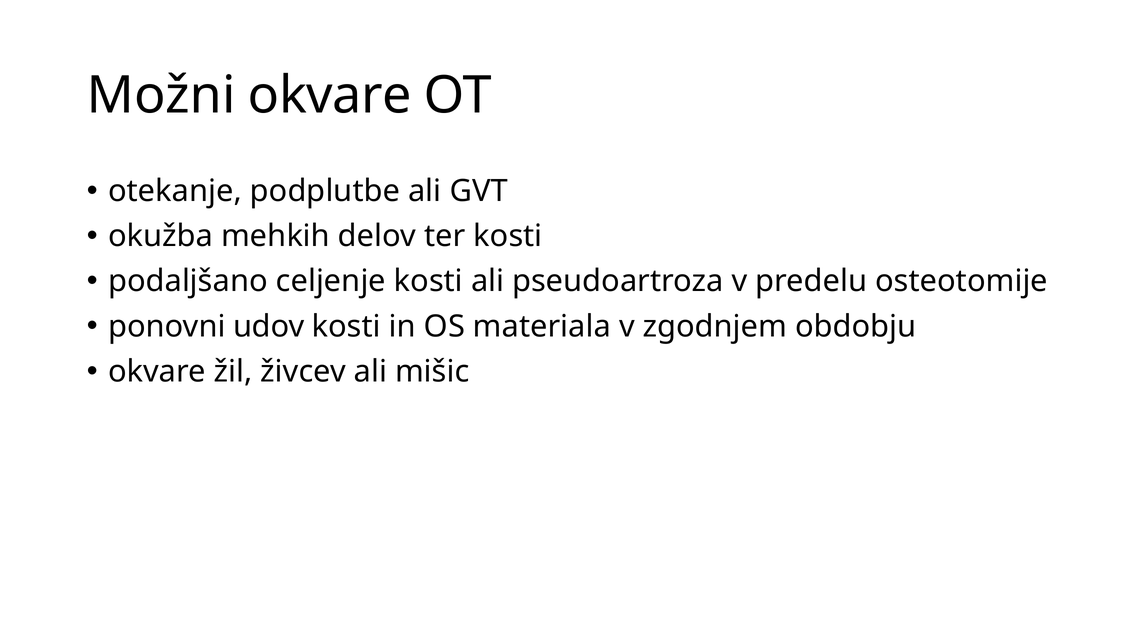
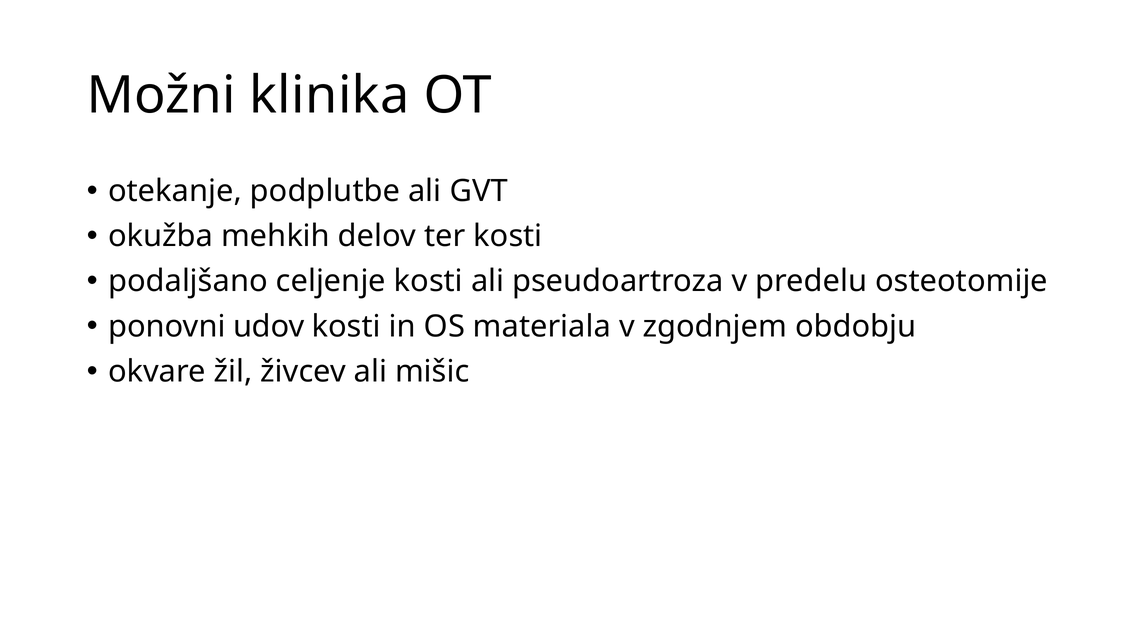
Možni okvare: okvare -> klinika (329, 96)
